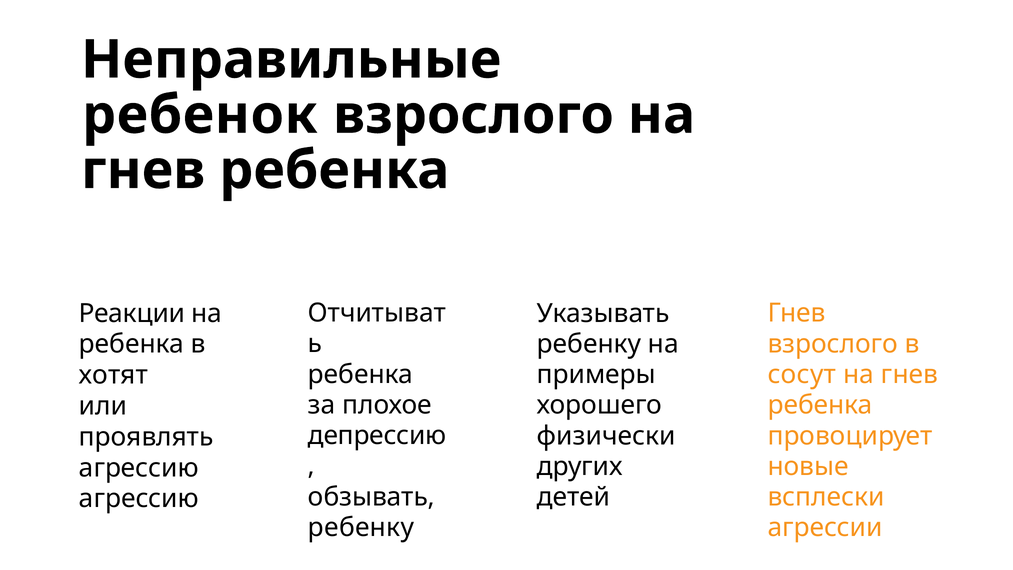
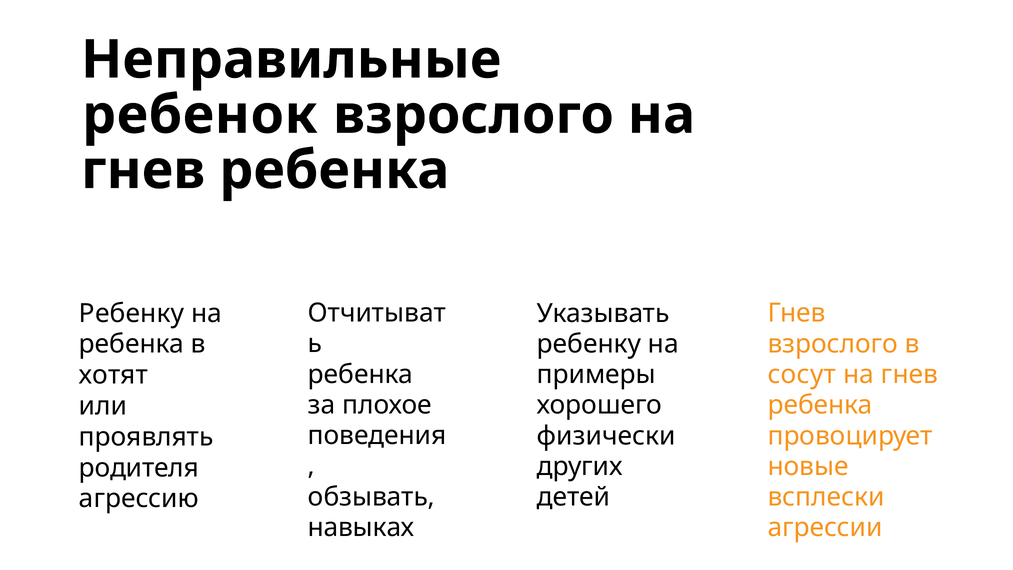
Реакции: Реакции -> Ребенку (132, 313)
депрессию: депрессию -> поведения (377, 435)
агрессию: агрессию -> родителя (139, 468)
ребенку: ребенку -> навыках (361, 527)
